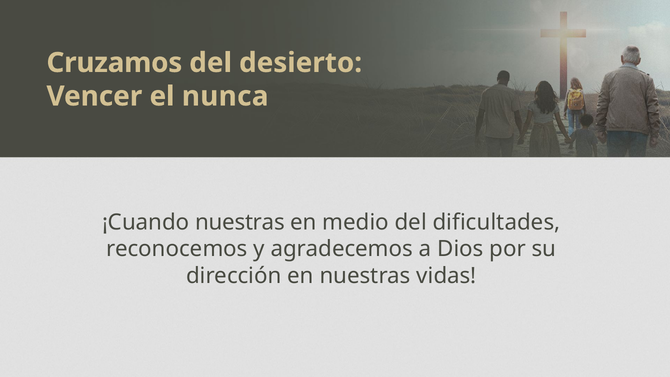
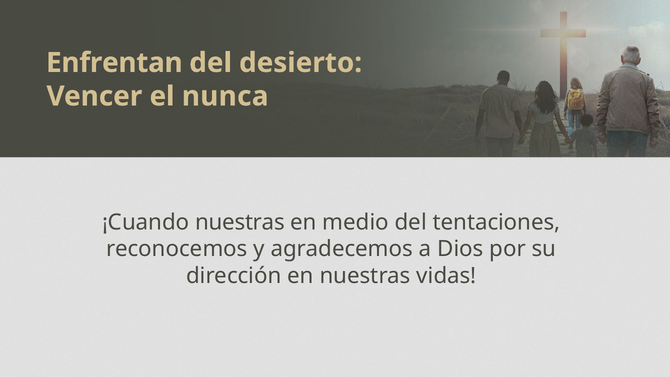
Cruzamos: Cruzamos -> Enfrentan (114, 63)
dificultades: dificultades -> tentaciones (497, 222)
